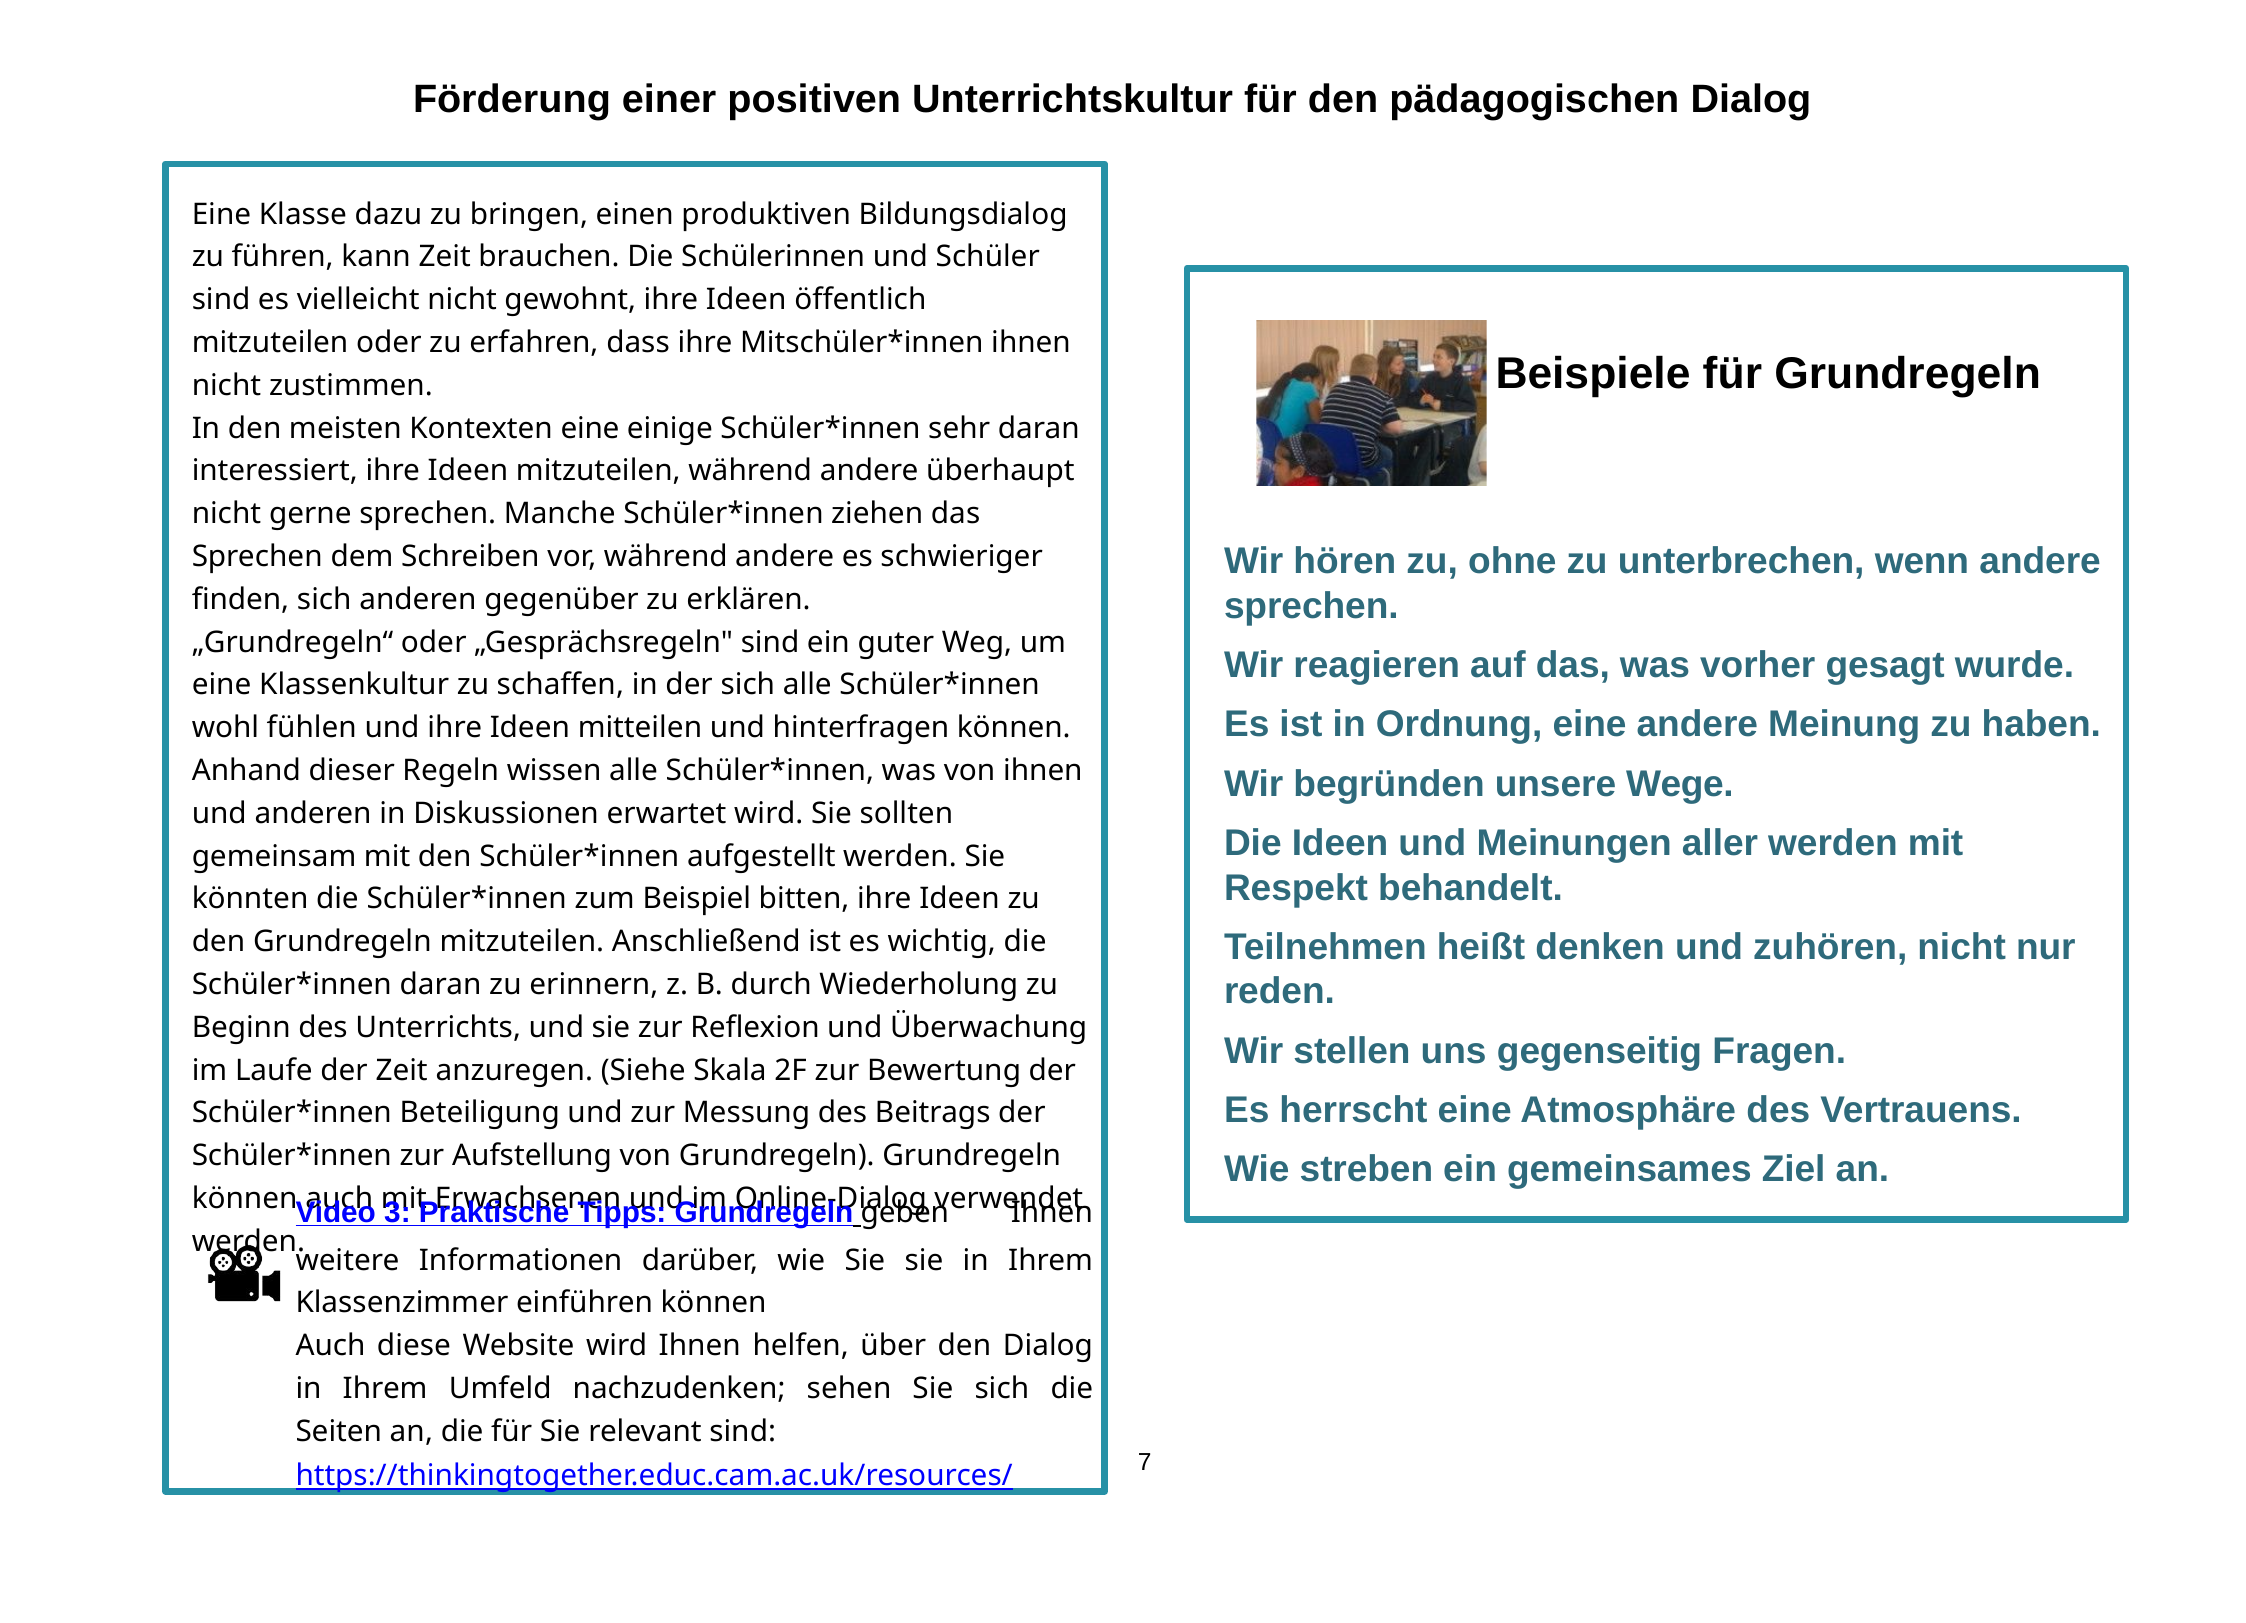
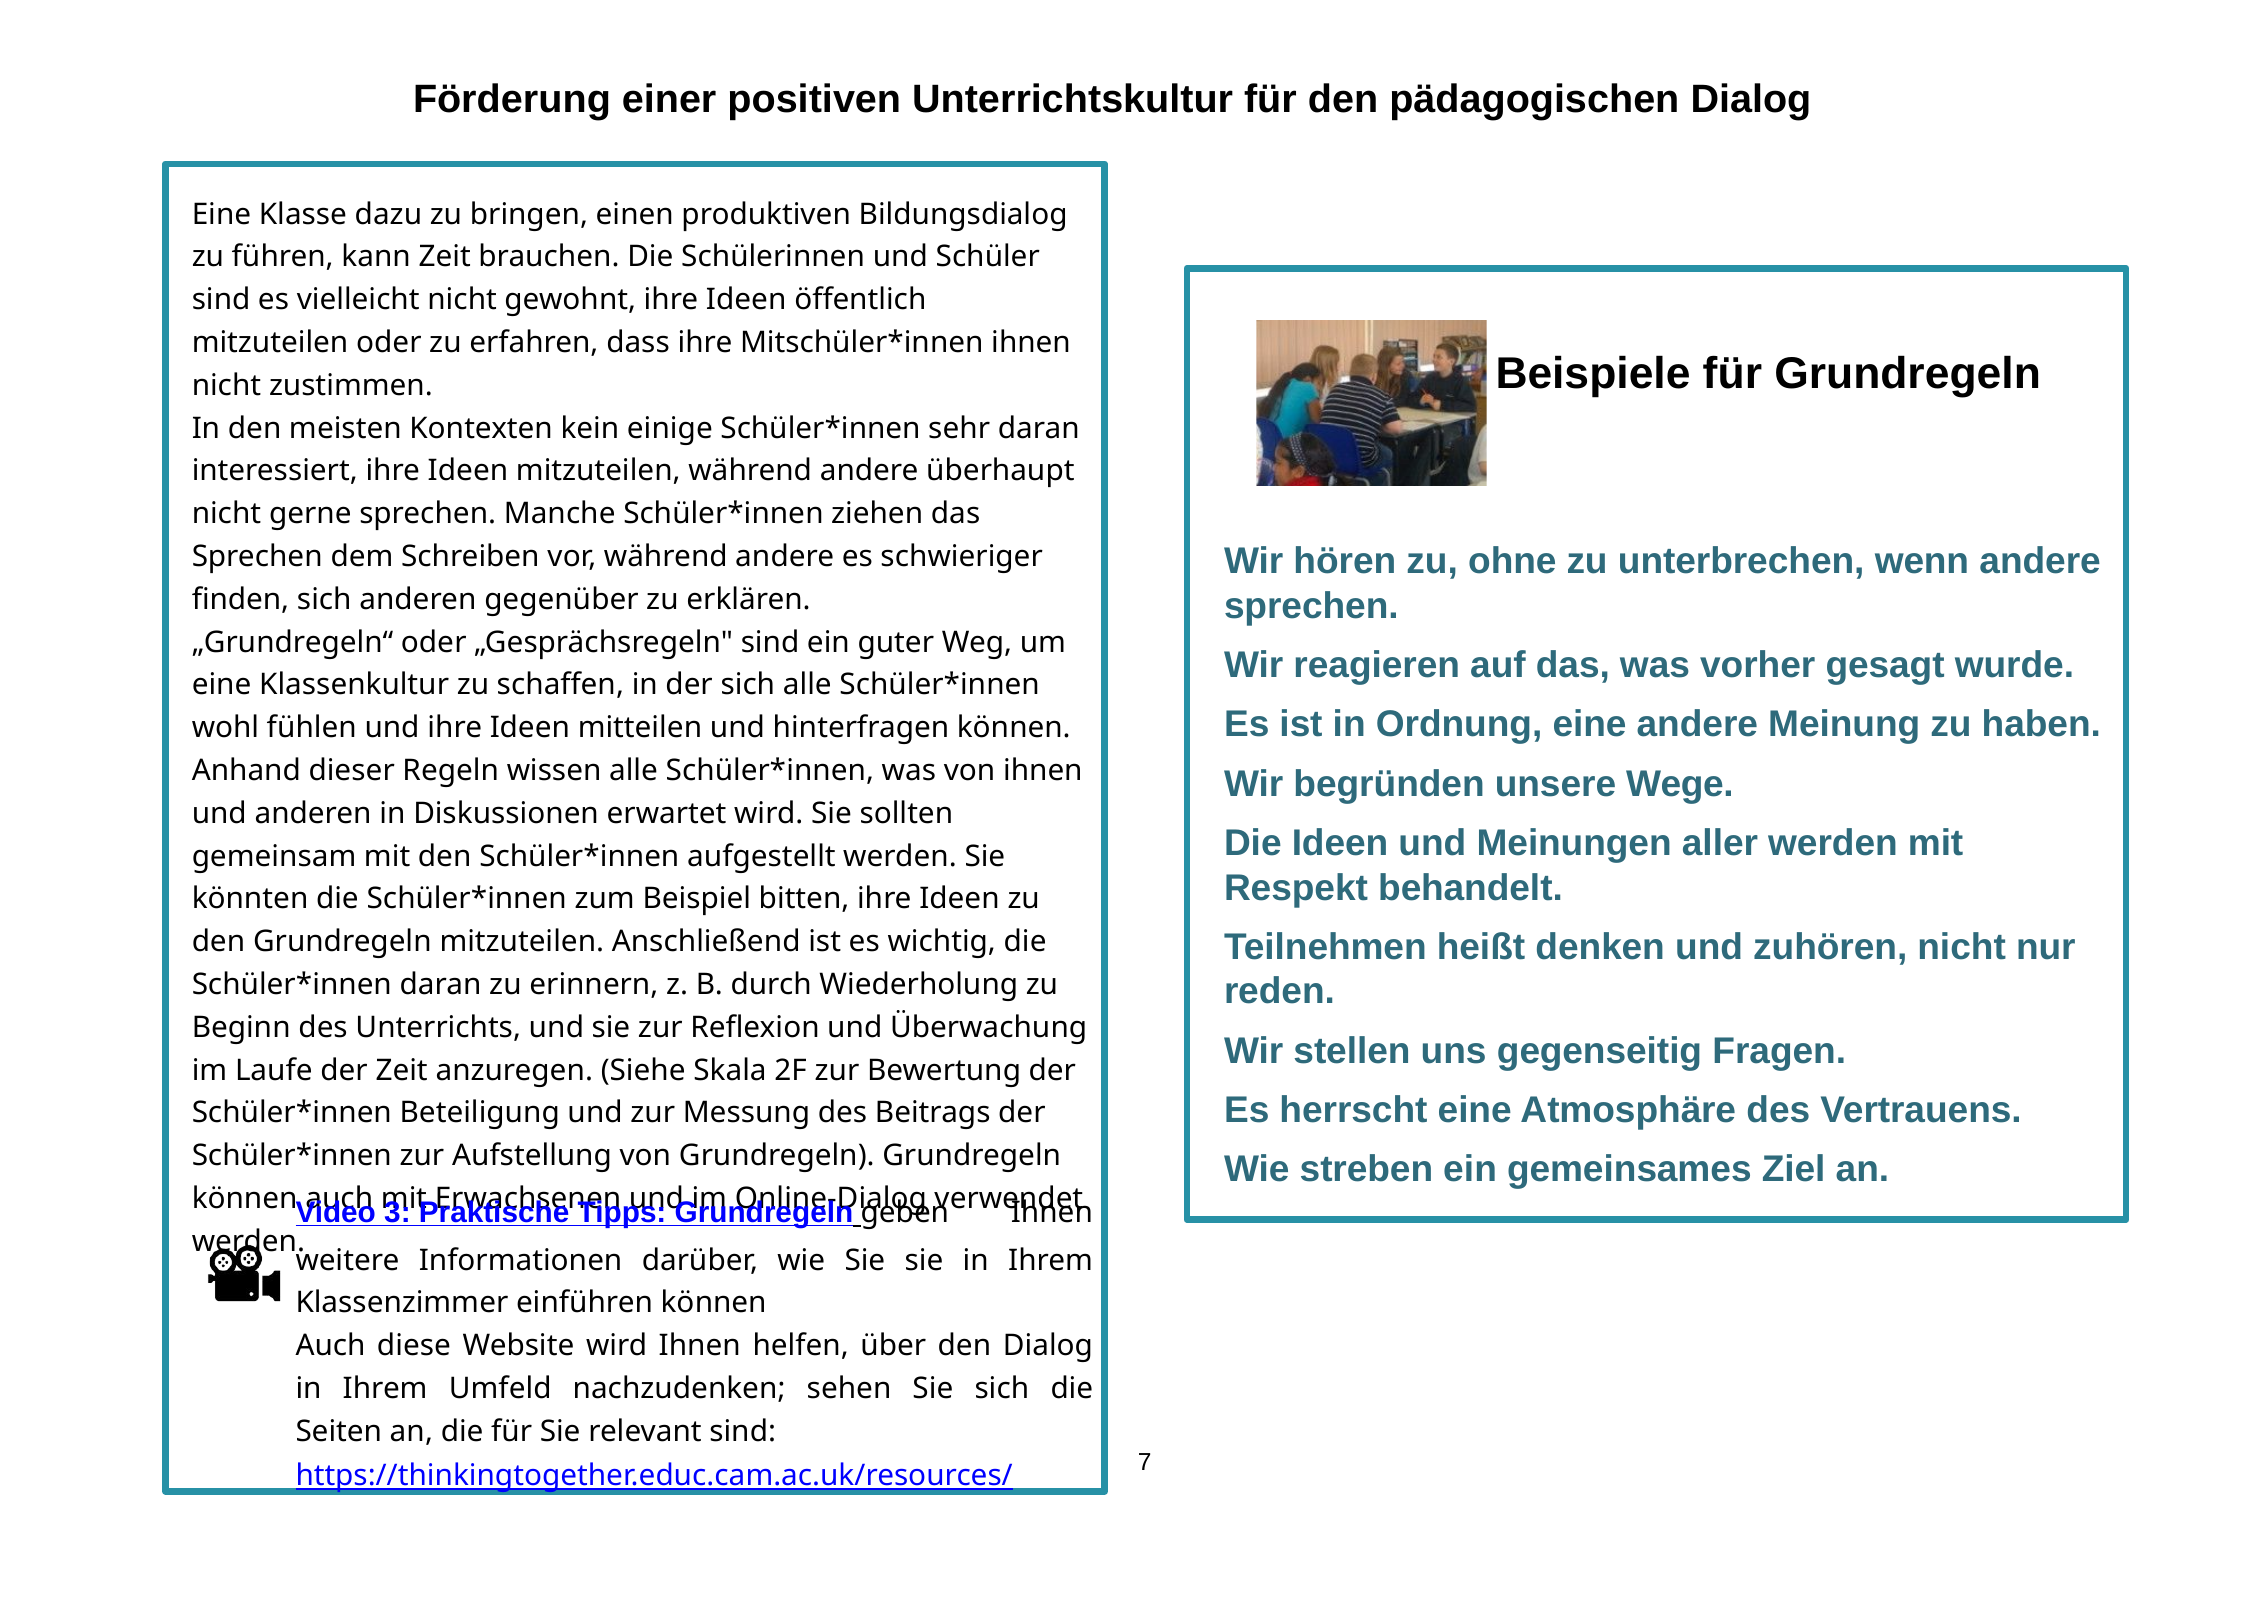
Kontexten eine: eine -> kein (590, 428)
